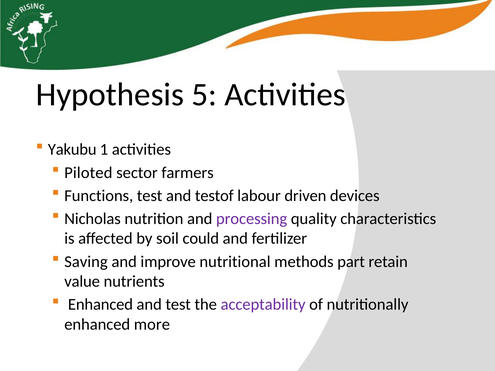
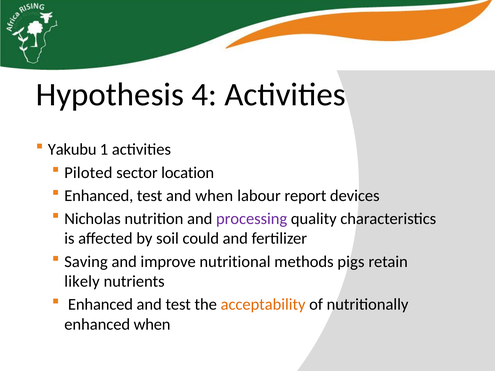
5: 5 -> 4 (204, 95)
farmers: farmers -> location (188, 173)
Functions: Functions -> Enhanced (99, 196)
and testof: testof -> when (214, 196)
driven: driven -> report (305, 196)
part: part -> pigs (351, 262)
value: value -> likely (82, 282)
acceptability colour: purple -> orange (263, 305)
enhanced more: more -> when (152, 324)
